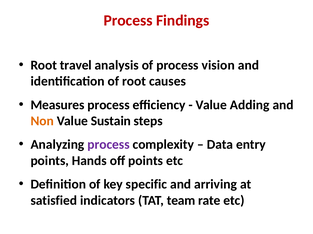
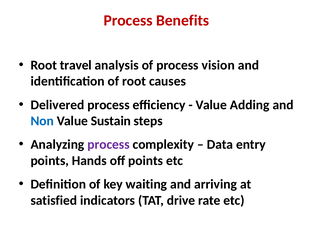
Findings: Findings -> Benefits (183, 21)
Measures: Measures -> Delivered (57, 105)
Non colour: orange -> blue (42, 121)
specific: specific -> waiting (146, 185)
team: team -> drive (181, 201)
